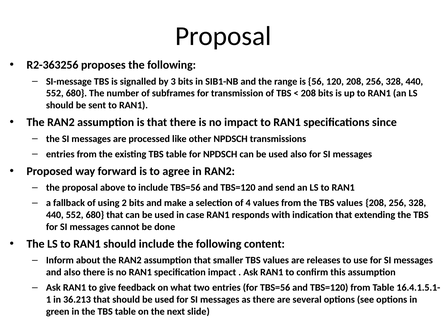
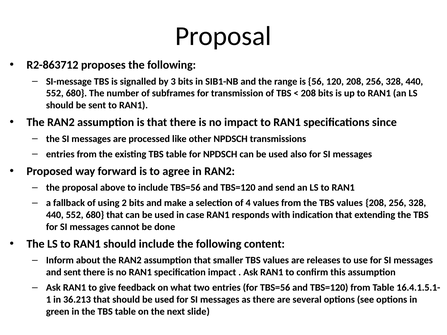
R2-363256: R2-363256 -> R2-863712 (52, 65)
and also: also -> sent (72, 272)
